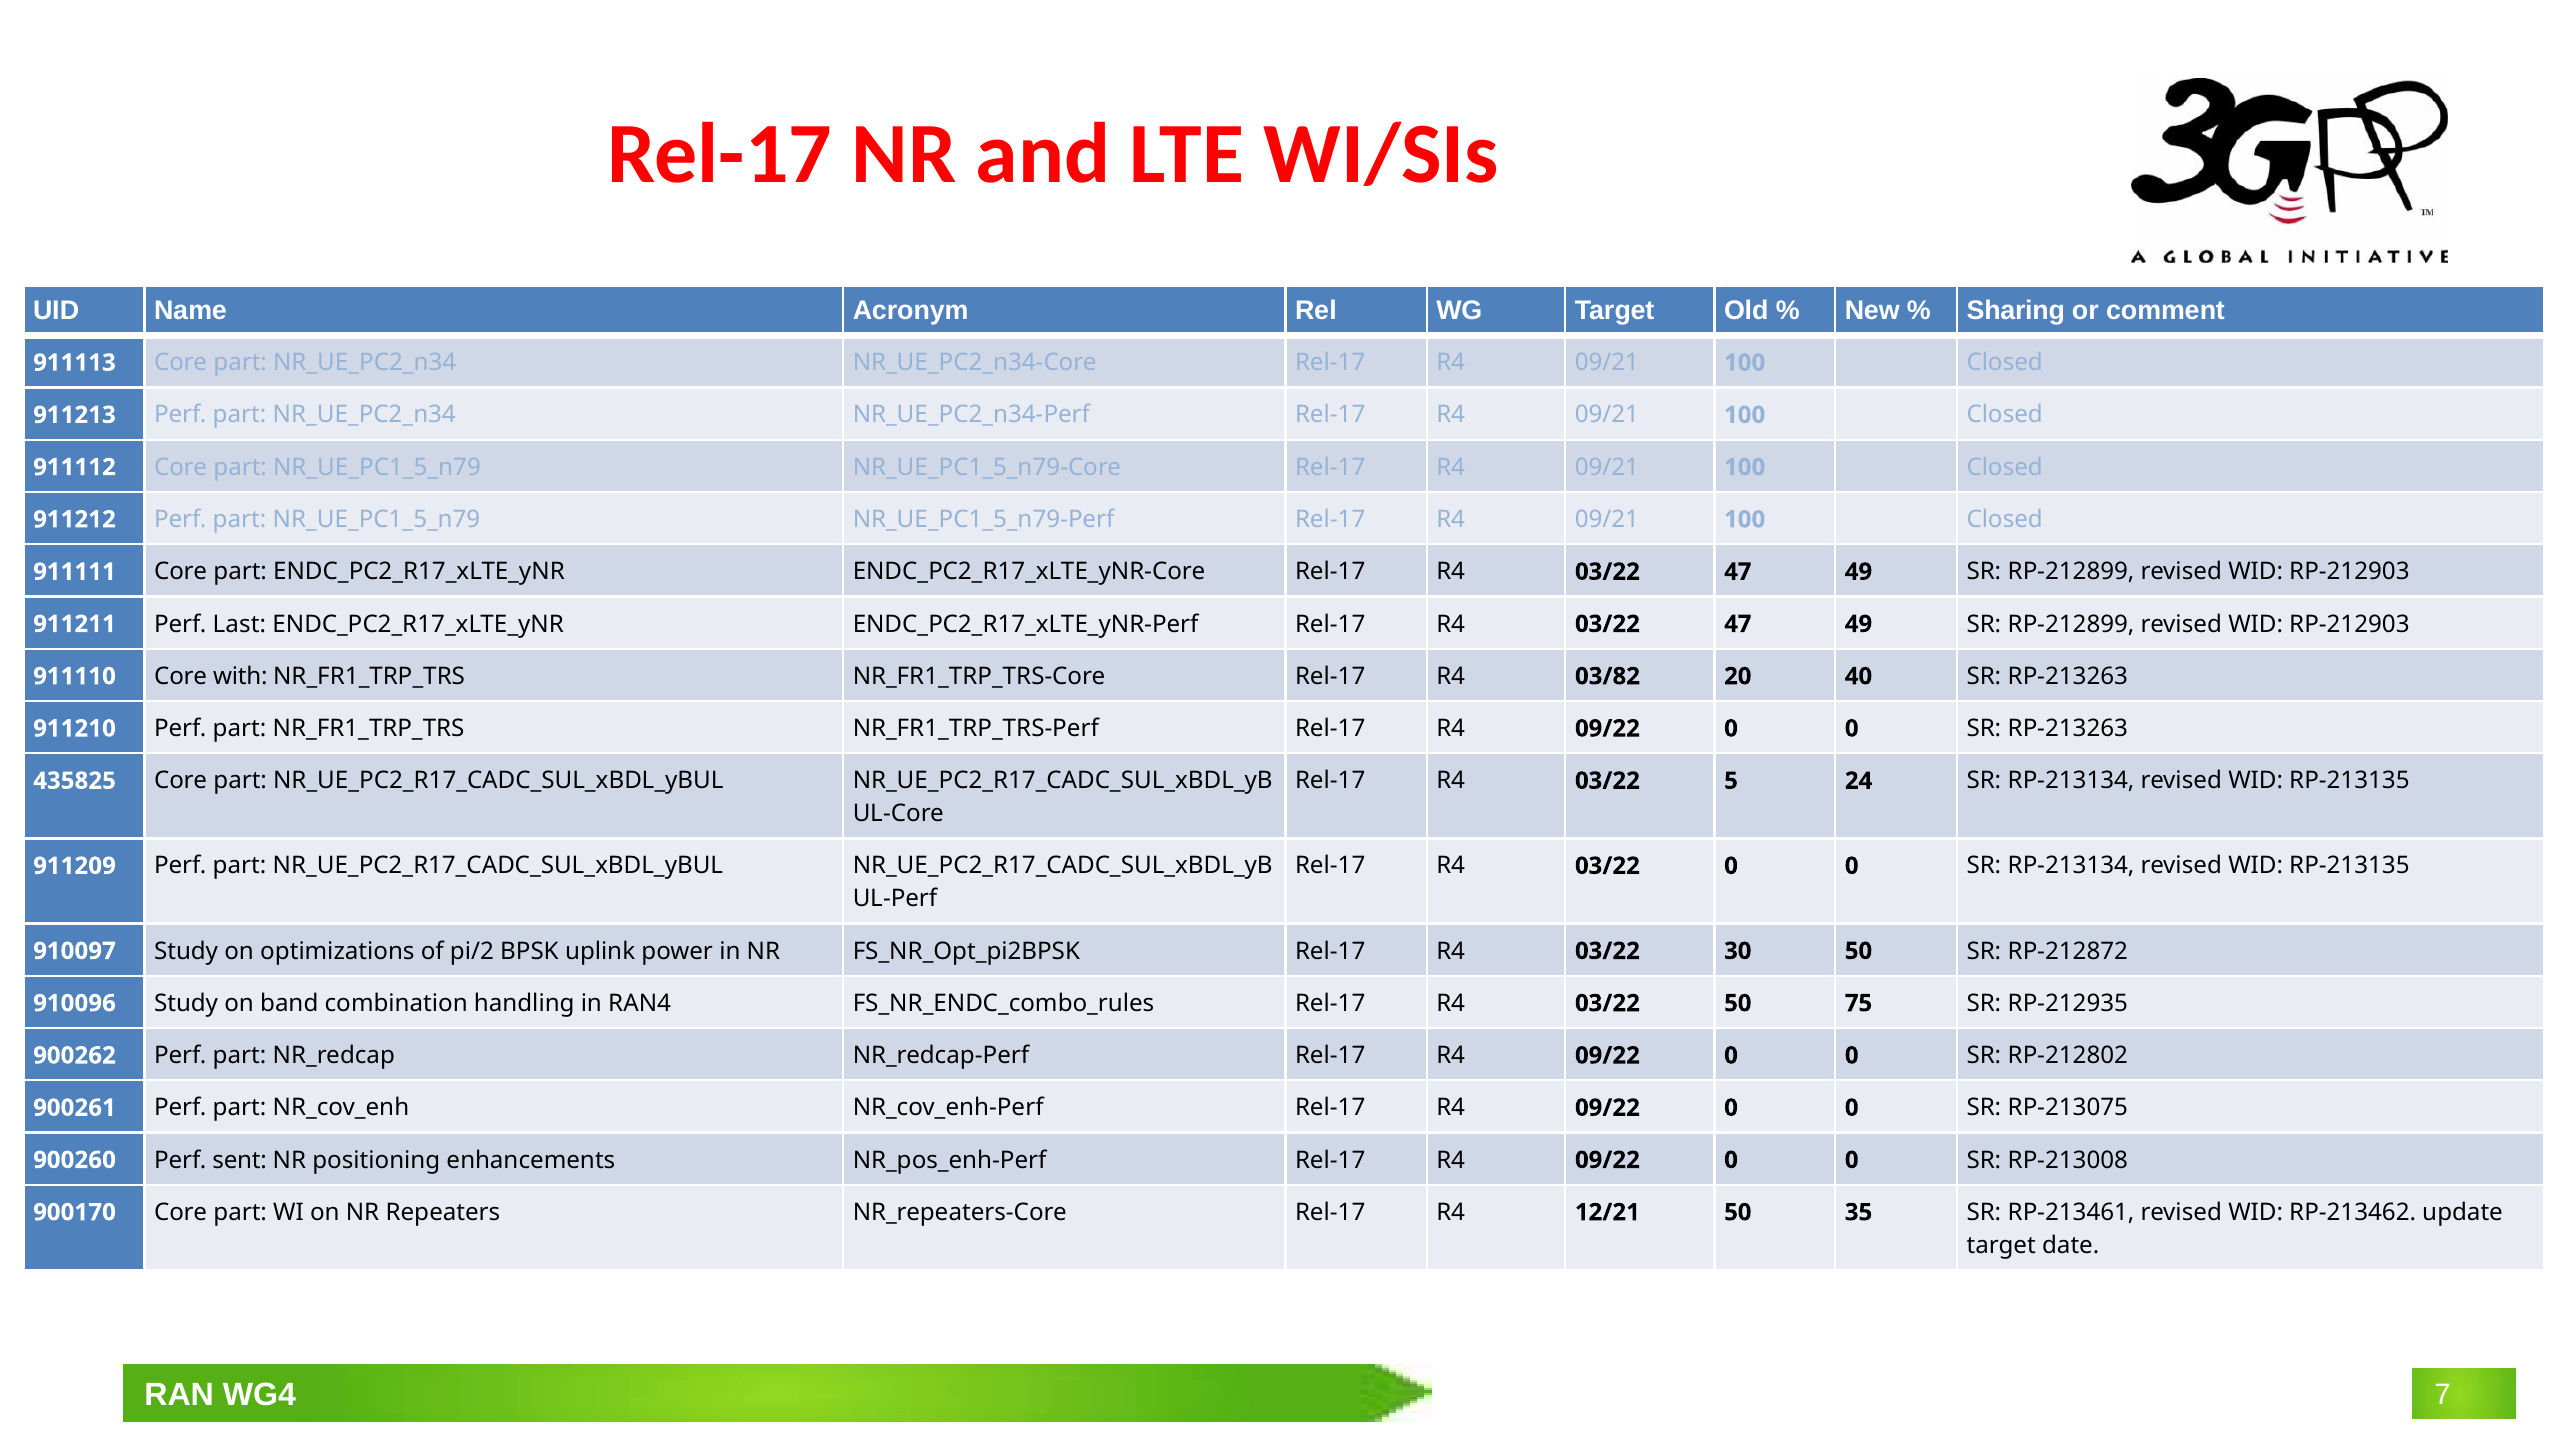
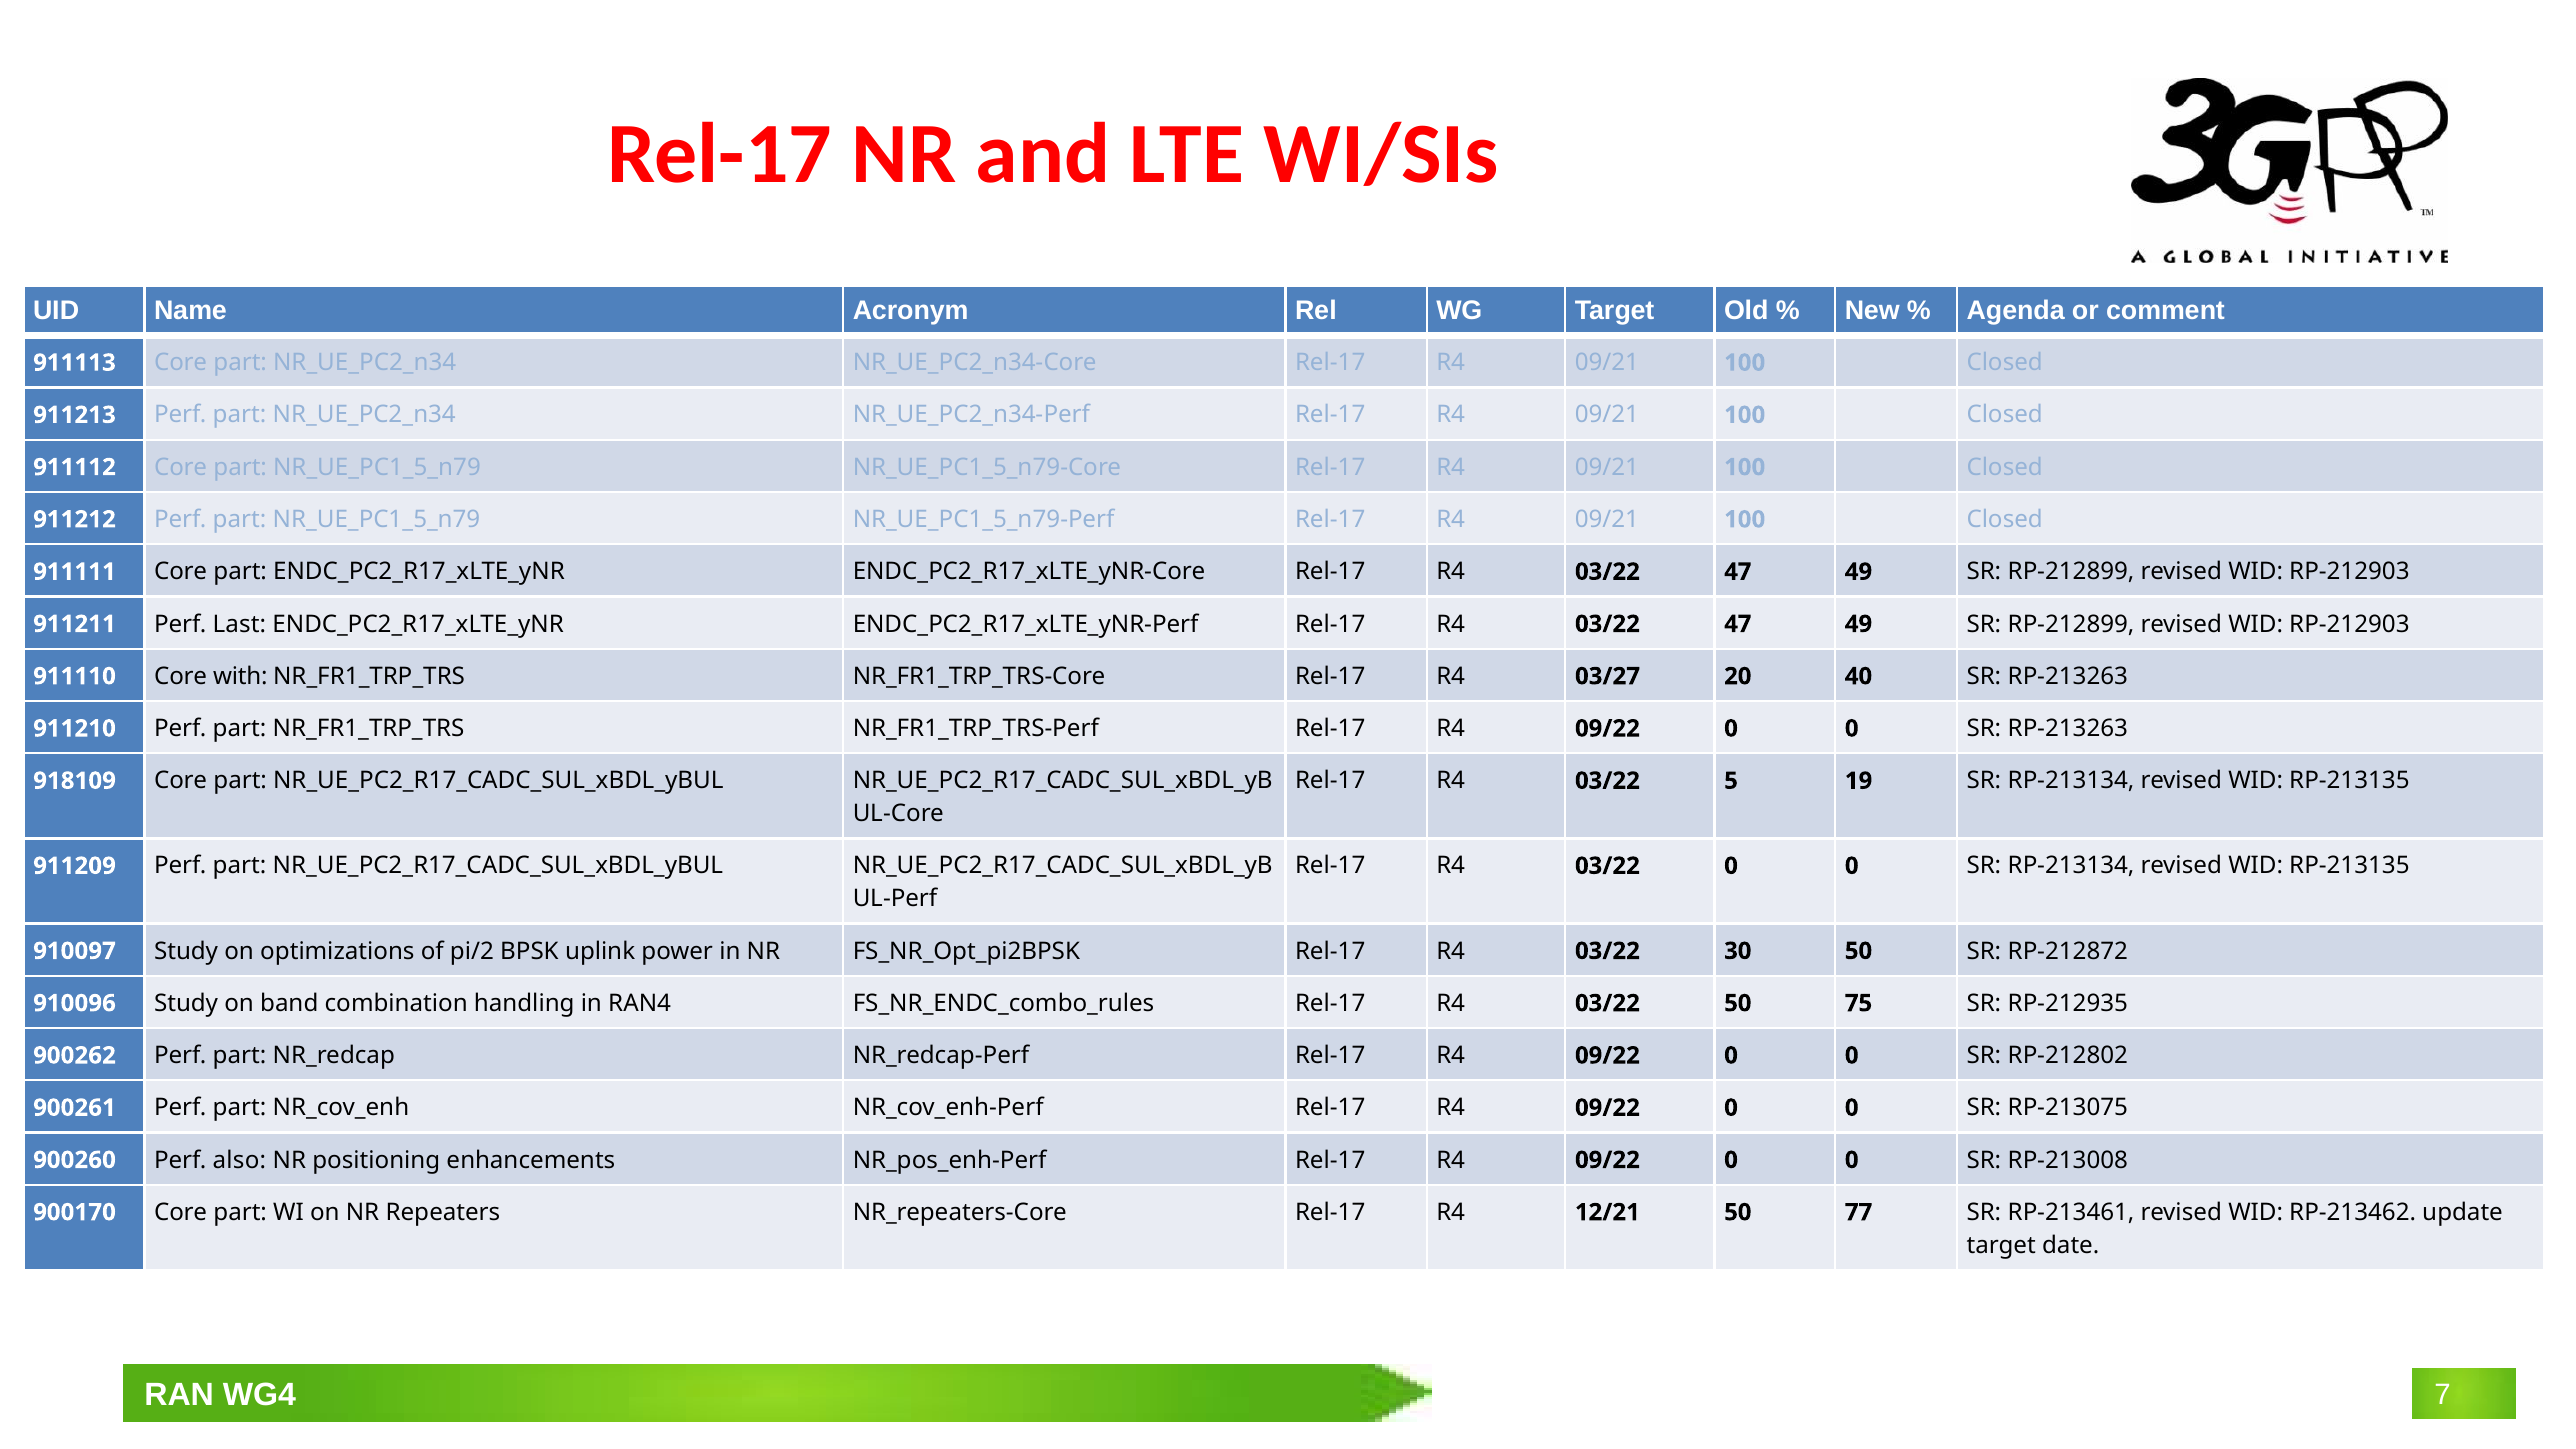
Sharing: Sharing -> Agenda (2016, 311)
03/82: 03/82 -> 03/27 (1608, 676)
24: 24 -> 19 (1859, 781)
435825: 435825 -> 918109 (75, 781)
sent: sent -> also (239, 1160)
35: 35 -> 77 (1859, 1212)
